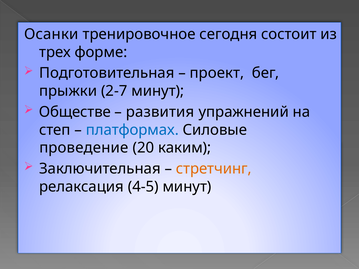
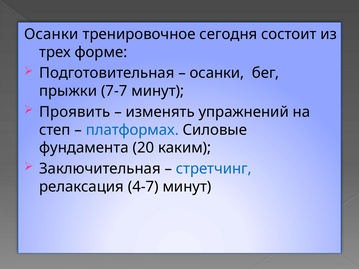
проект: проект -> осанки (217, 73)
2-7: 2-7 -> 7-7 (114, 91)
Обществе: Обществе -> Проявить (75, 112)
развития: развития -> изменять (160, 112)
проведение: проведение -> фундамента (84, 148)
стретчинг colour: orange -> blue (214, 169)
4-5: 4-5 -> 4-7 (143, 187)
